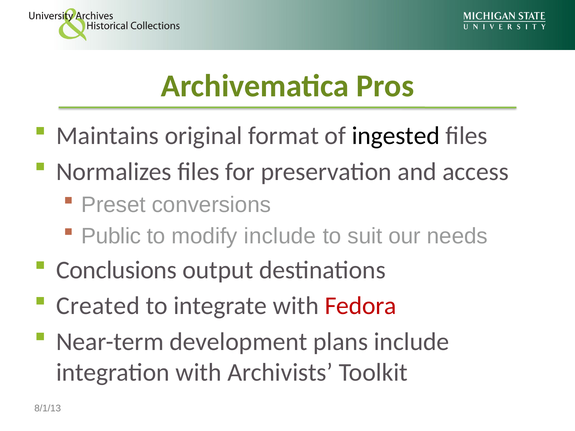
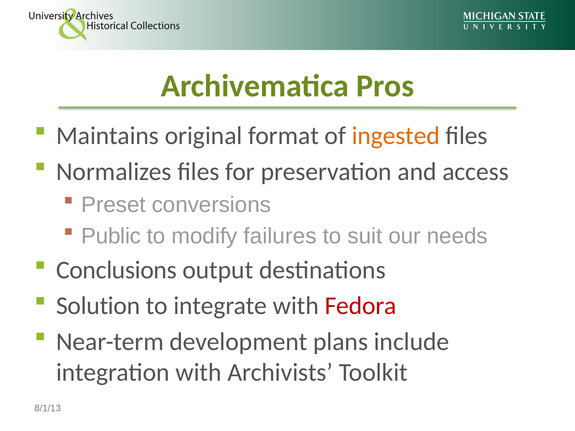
ingested colour: black -> orange (396, 136)
modify include: include -> failures (280, 236)
Created: Created -> Solution (98, 306)
